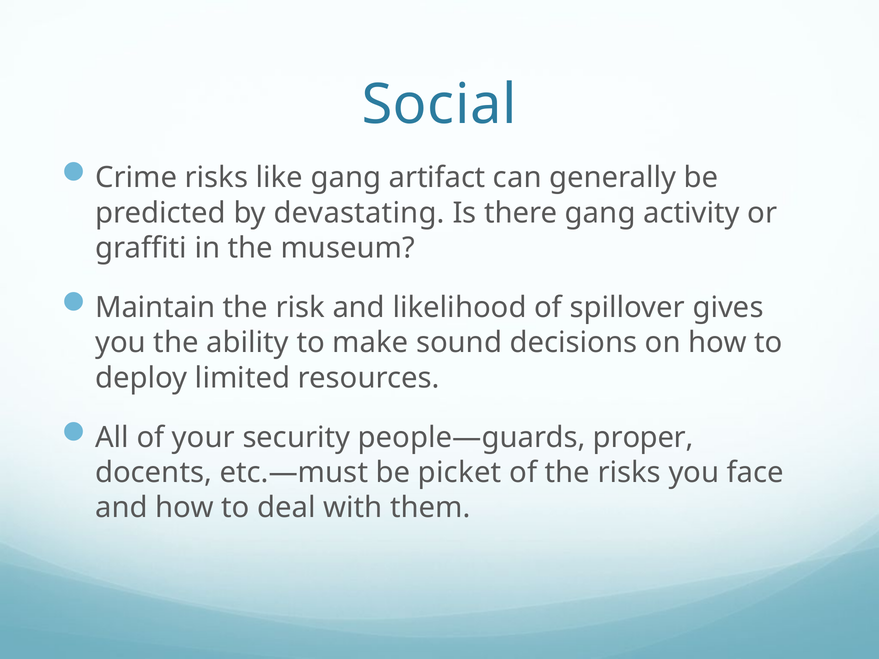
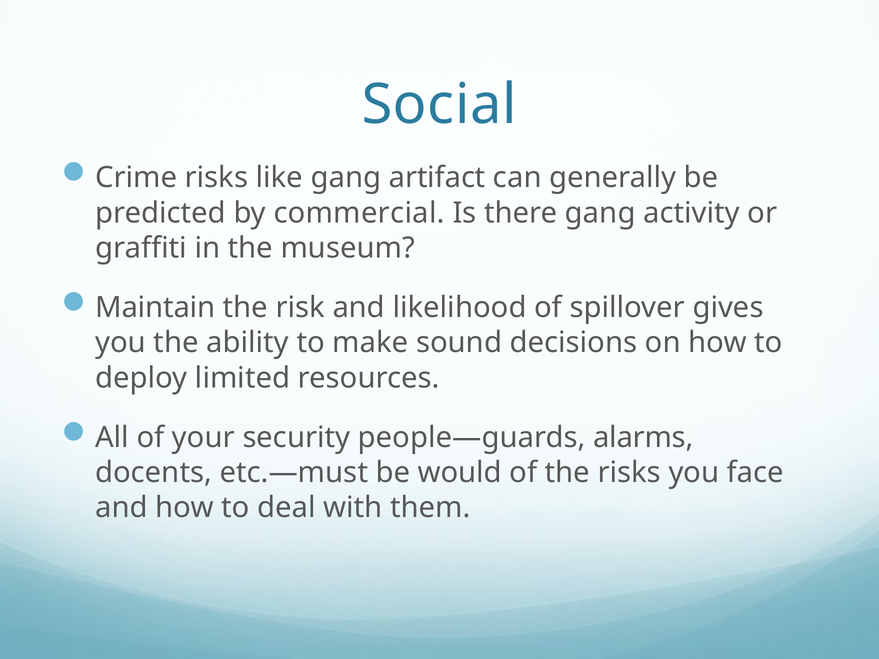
devastating: devastating -> commercial (359, 213)
proper: proper -> alarms (643, 438)
picket: picket -> would (460, 473)
